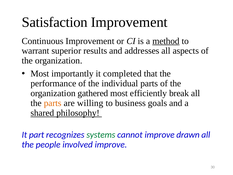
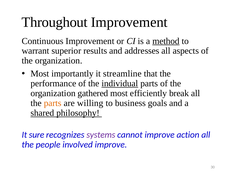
Satisfaction: Satisfaction -> Throughout (55, 22)
completed: completed -> streamline (122, 74)
individual underline: none -> present (120, 83)
part: part -> sure (37, 135)
systems colour: green -> purple (101, 135)
drawn: drawn -> action (188, 135)
